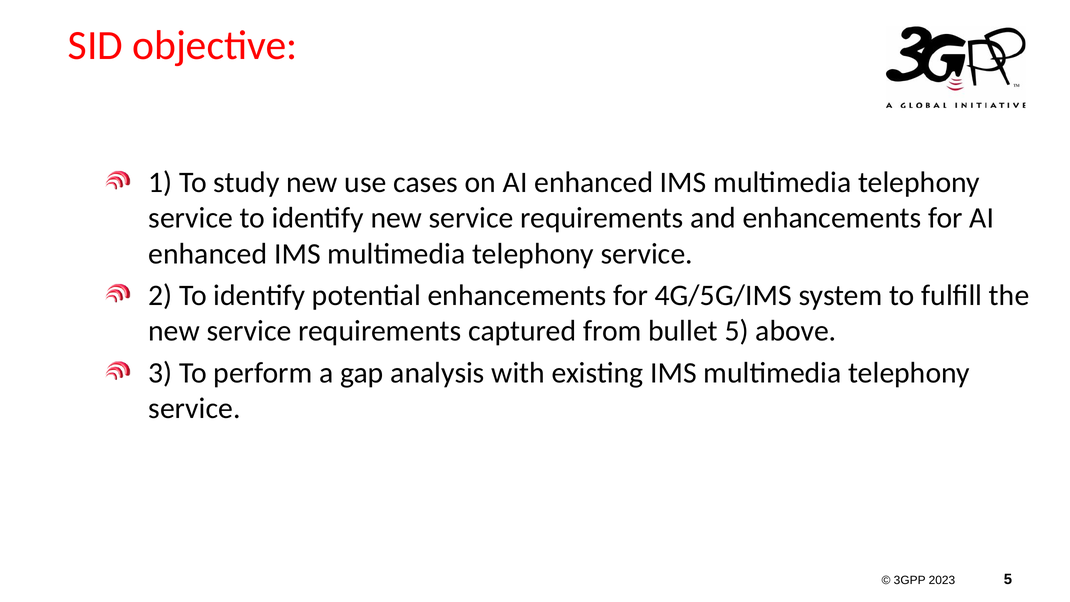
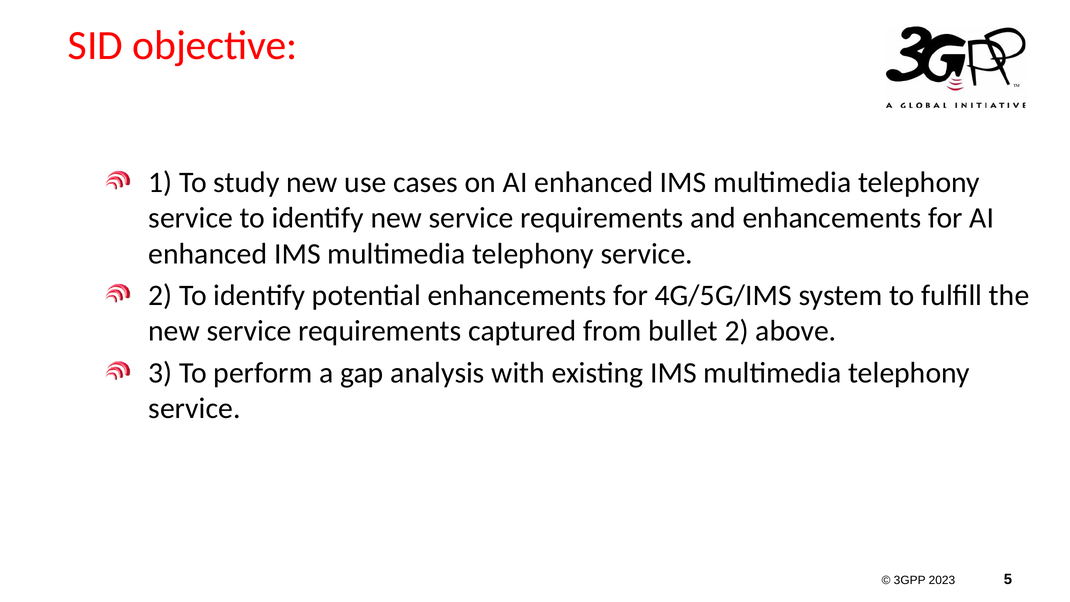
bullet 5: 5 -> 2 (737, 331)
